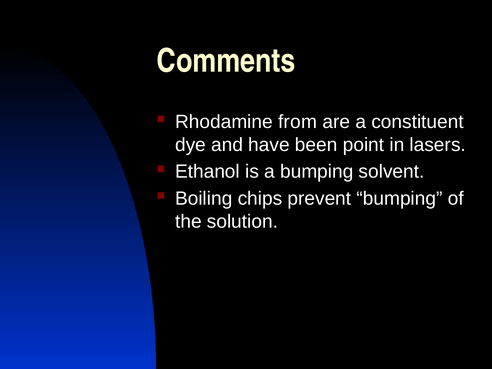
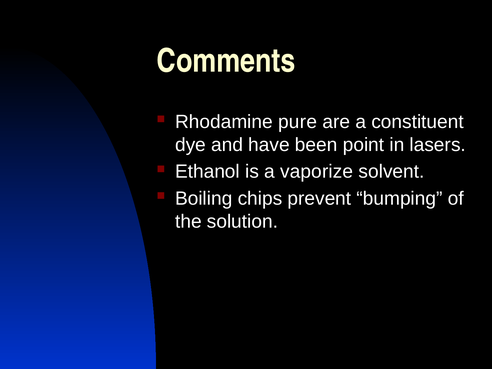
from: from -> pure (298, 122)
a bumping: bumping -> vaporize (317, 172)
